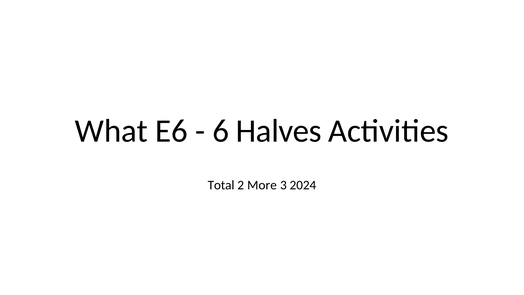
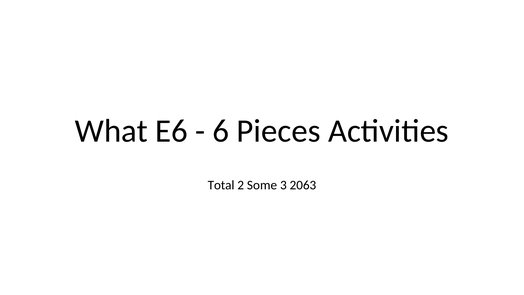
Halves: Halves -> Pieces (279, 131)
More: More -> Some (262, 185)
2024: 2024 -> 2063 (303, 185)
